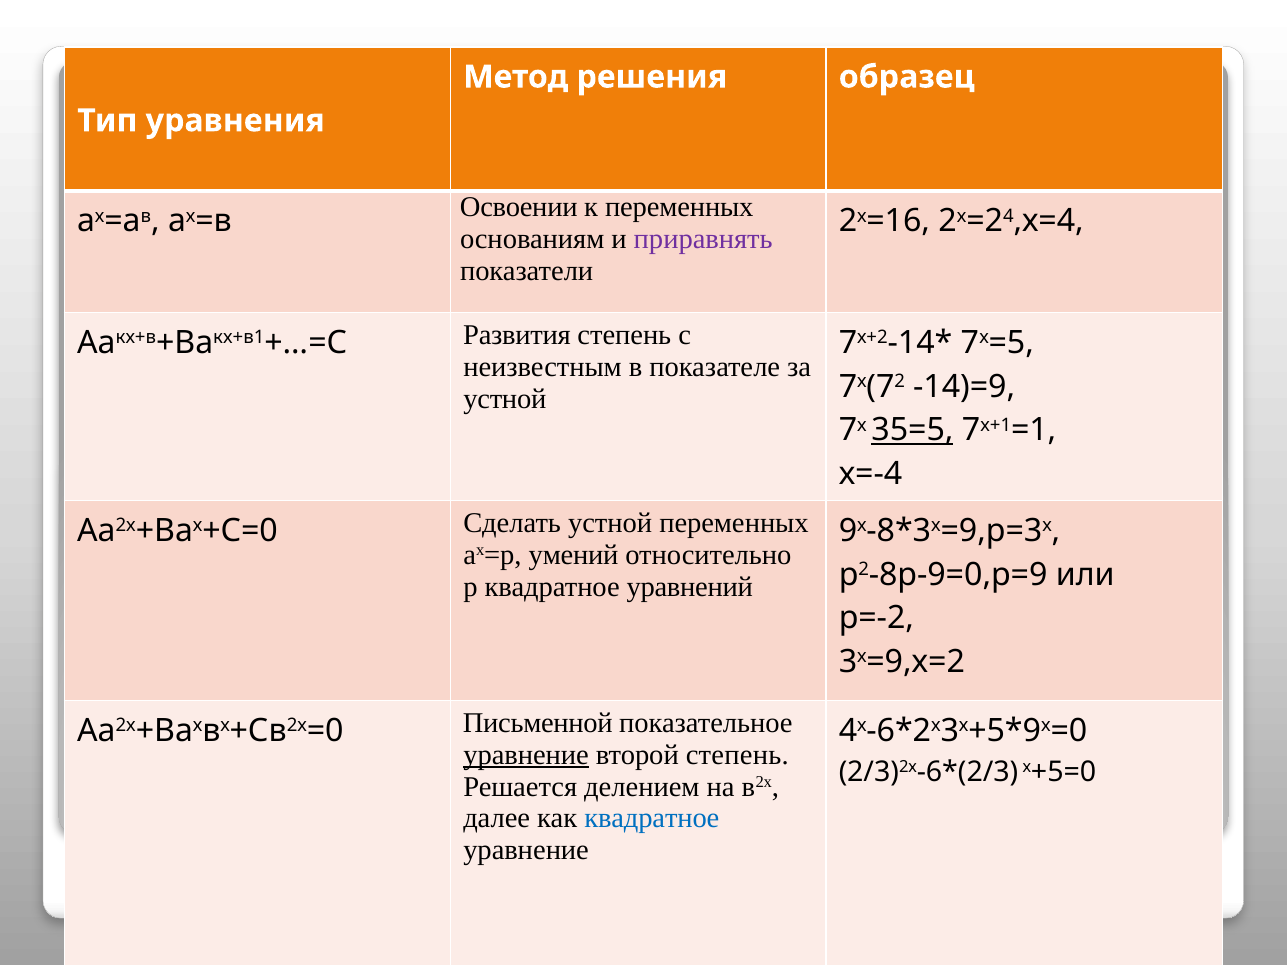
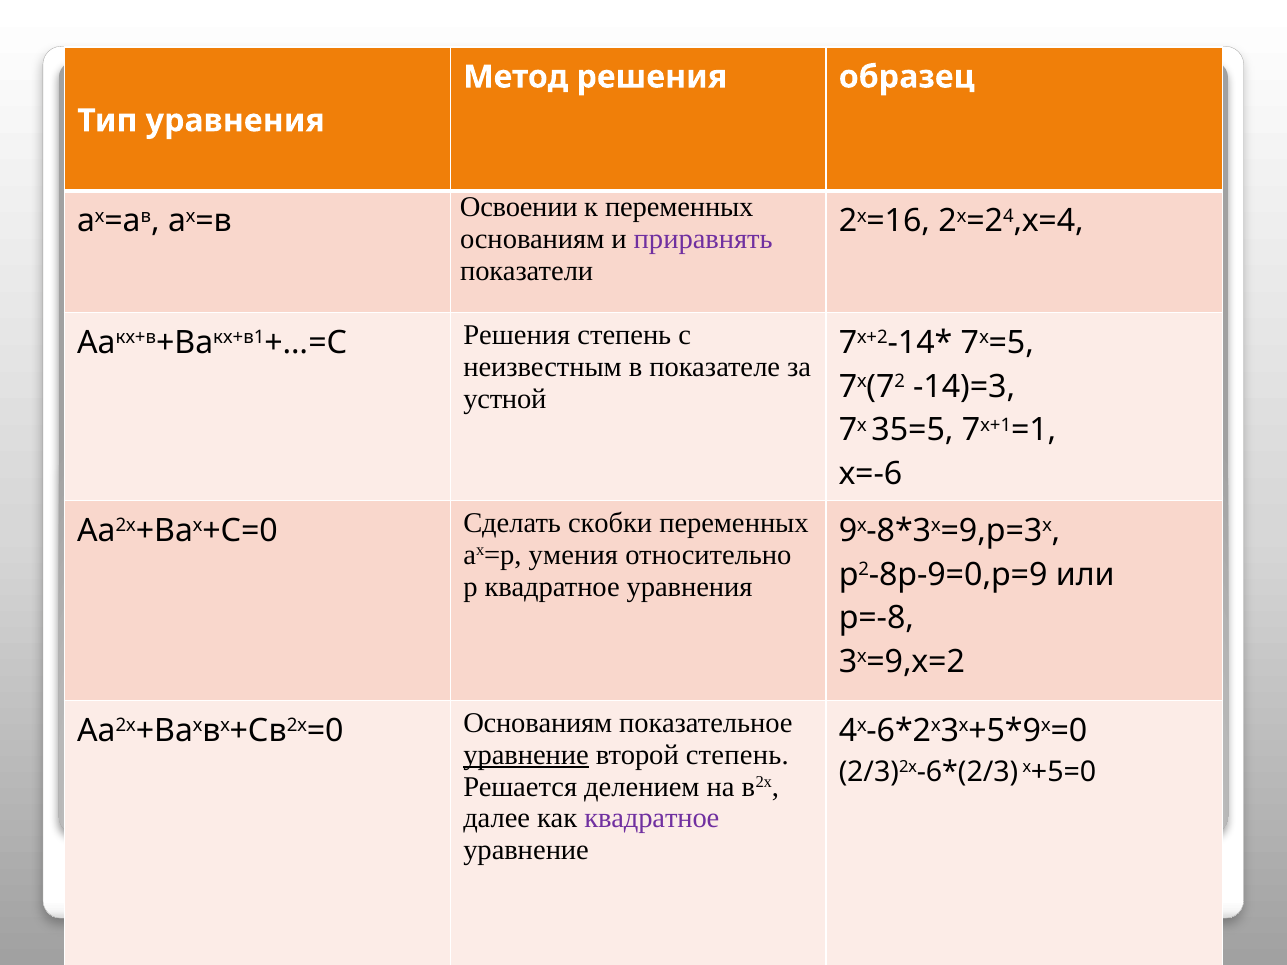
Аакх+в+Вакх+в1+…=С Развития: Развития -> Решения (517, 335)
-14)=9: -14)=9 -> -14)=3 (964, 387)
35=5 underline: present -> none (912, 430)
х=-4: х=-4 -> х=-6 (871, 474)
Сделать устной: устной -> скобки (610, 523)
умений: умений -> умения (573, 555)
квадратное уравнений: уравнений -> уравнения (690, 587)
р=-2: р=-2 -> р=-8 (876, 618)
Аа2х+Вахвх+Св2х=0 Письменной: Письменной -> Основаниям (538, 723)
квадратное colour: blue -> purple (652, 819)
